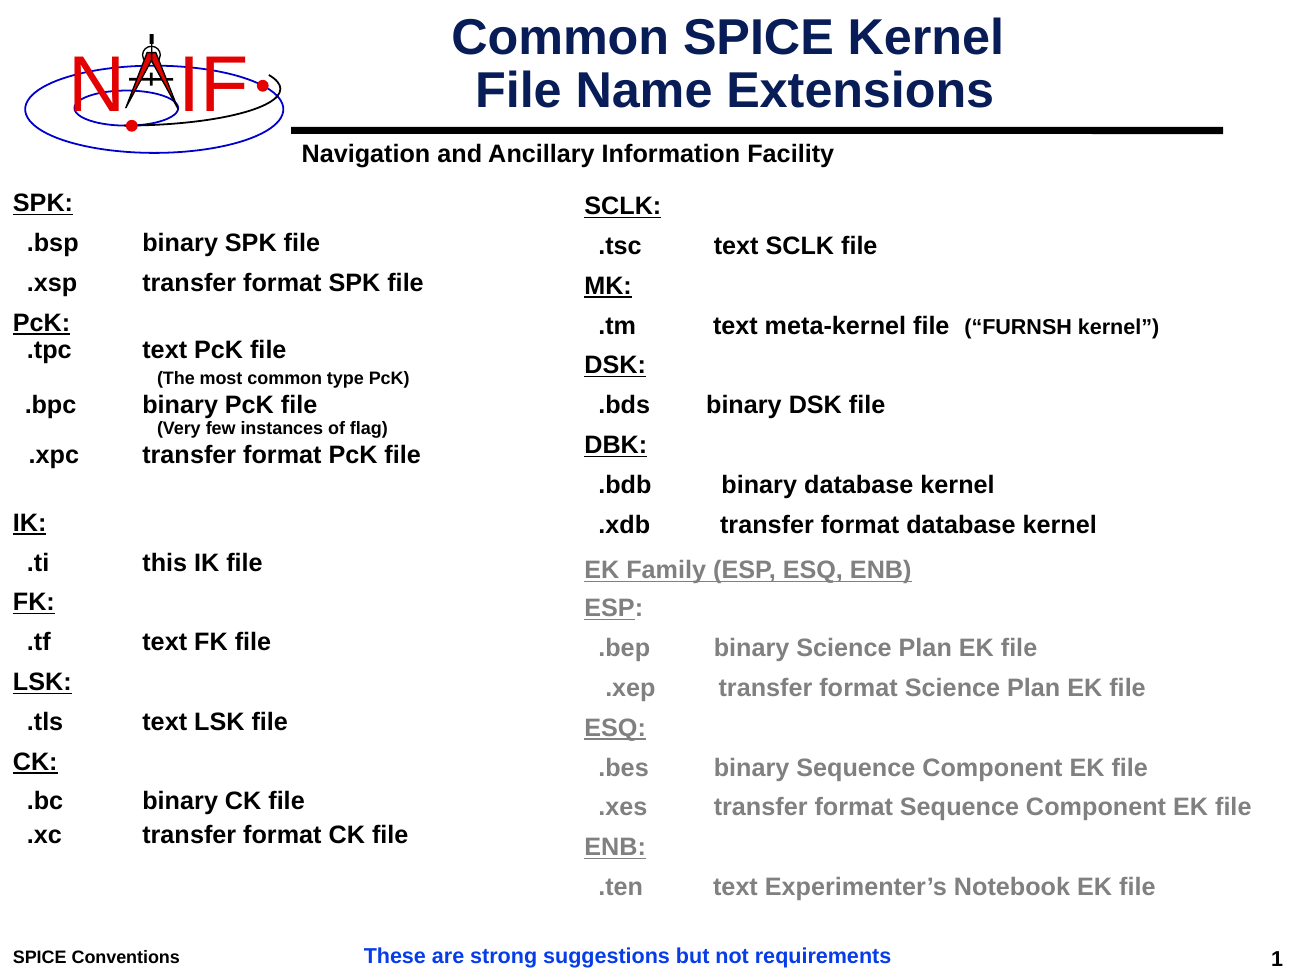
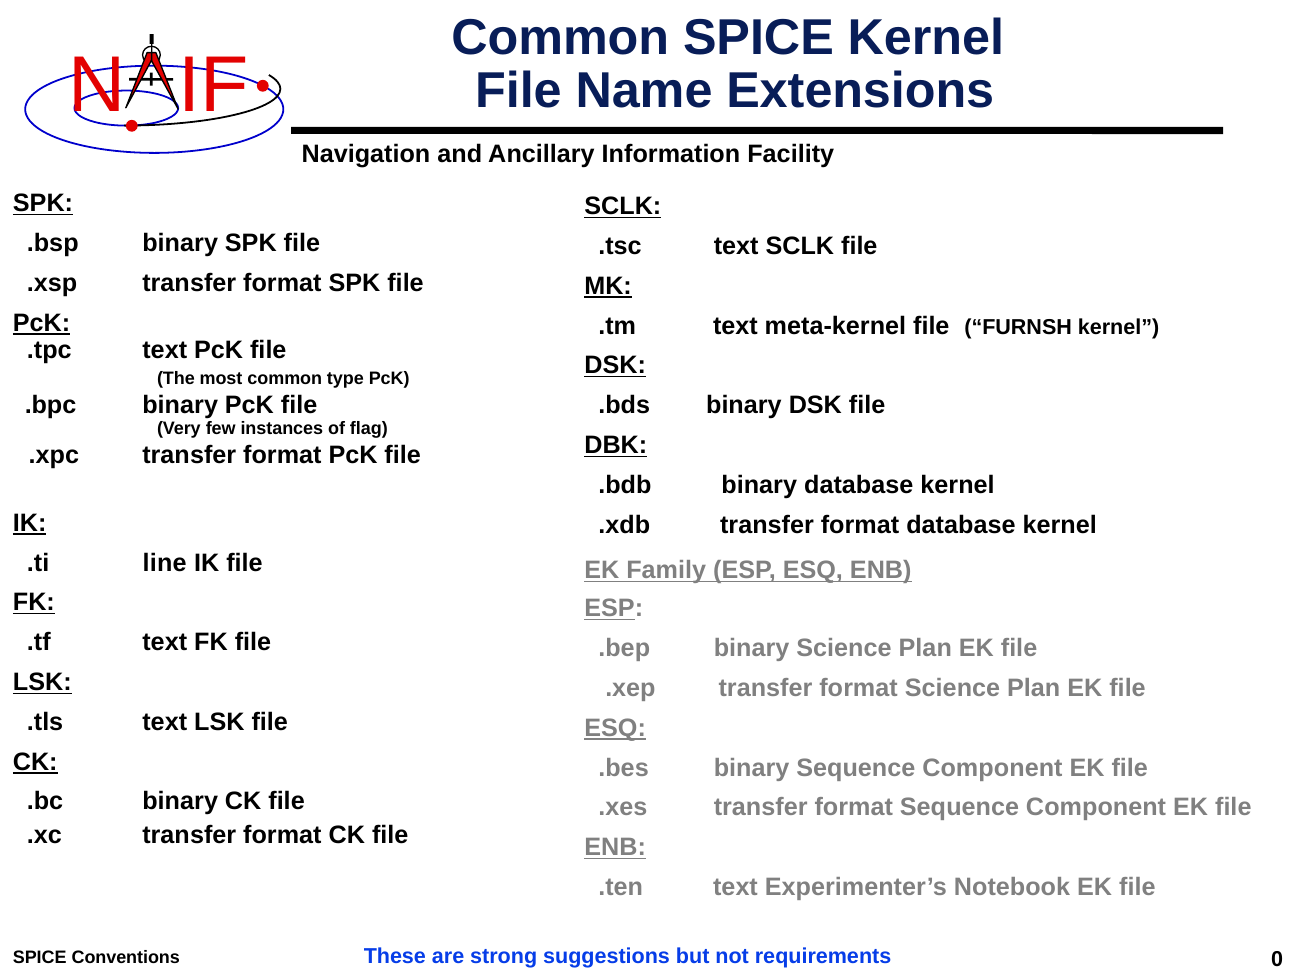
this: this -> line (165, 562)
1: 1 -> 0 (1277, 959)
